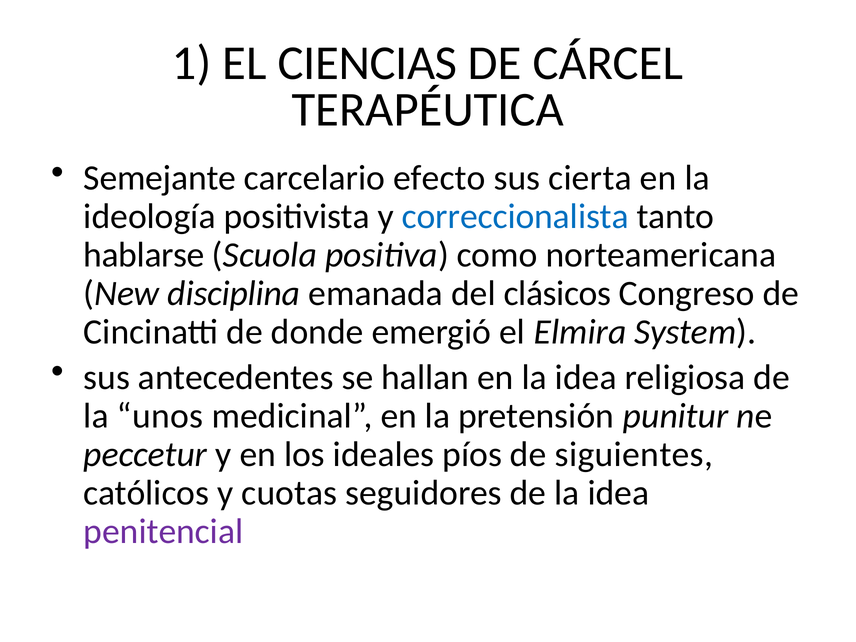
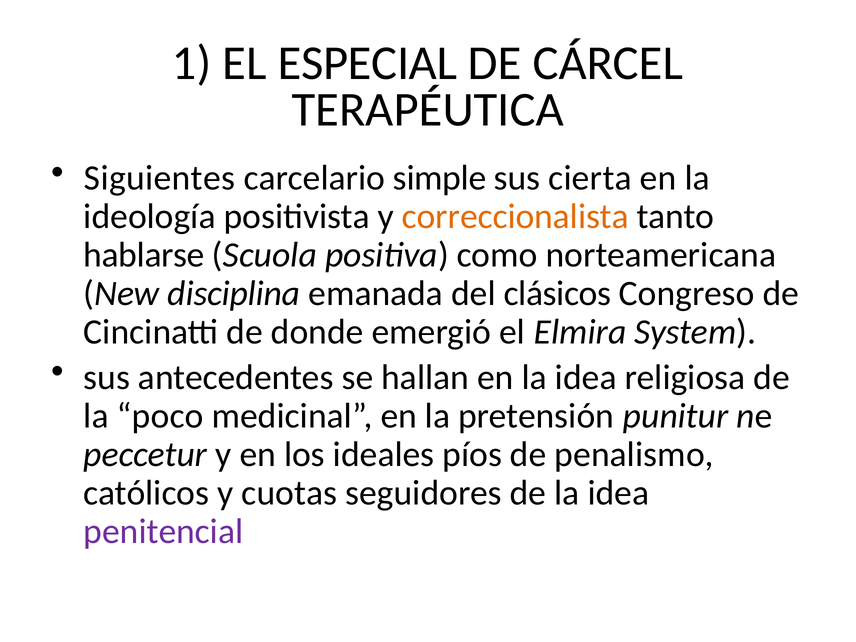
CIENCIAS: CIENCIAS -> ESPECIAL (367, 63)
Semejante: Semejante -> Siguientes (160, 178)
efecto: efecto -> simple (440, 178)
correccionalista colour: blue -> orange (515, 216)
unos: unos -> poco (160, 416)
siguientes: siguientes -> penalismo (634, 454)
